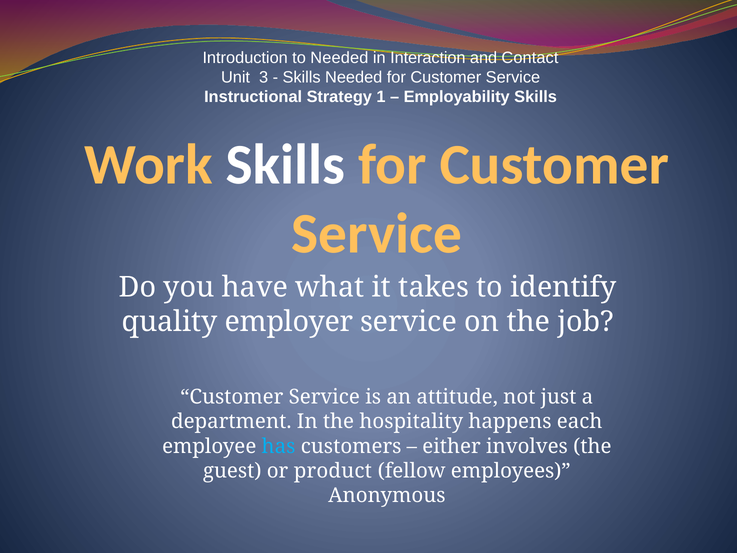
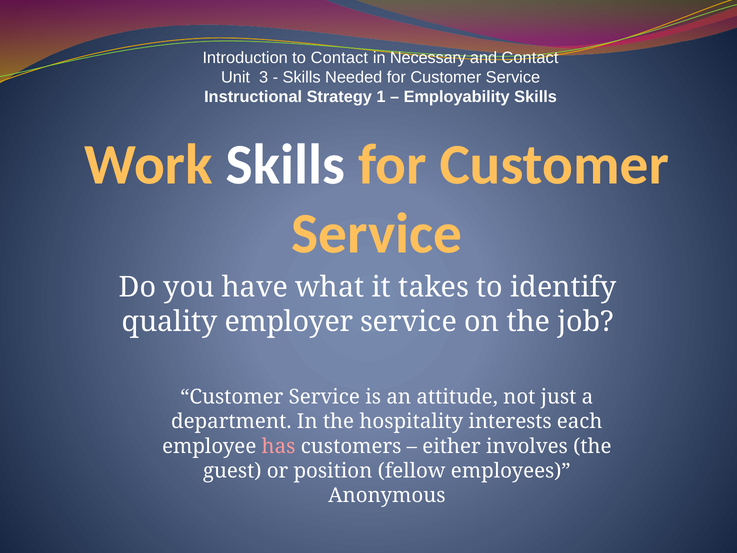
to Needed: Needed -> Contact (339, 58)
Interaction: Interaction -> Necessary (428, 58)
happens: happens -> interests (510, 422)
has colour: light blue -> pink (279, 446)
product: product -> position (333, 471)
